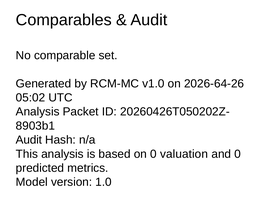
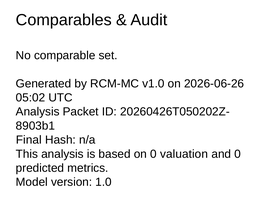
2026-64-26: 2026-64-26 -> 2026-06-26 (214, 84)
Audit: Audit -> Final (29, 140)
